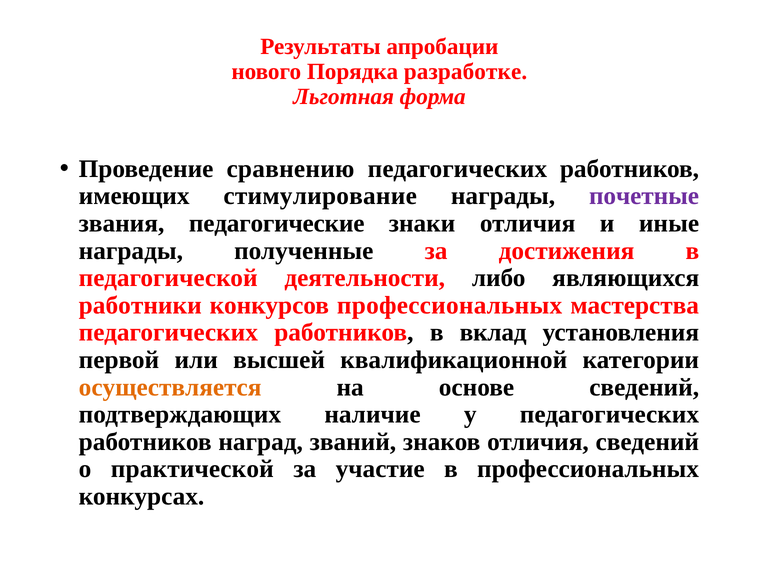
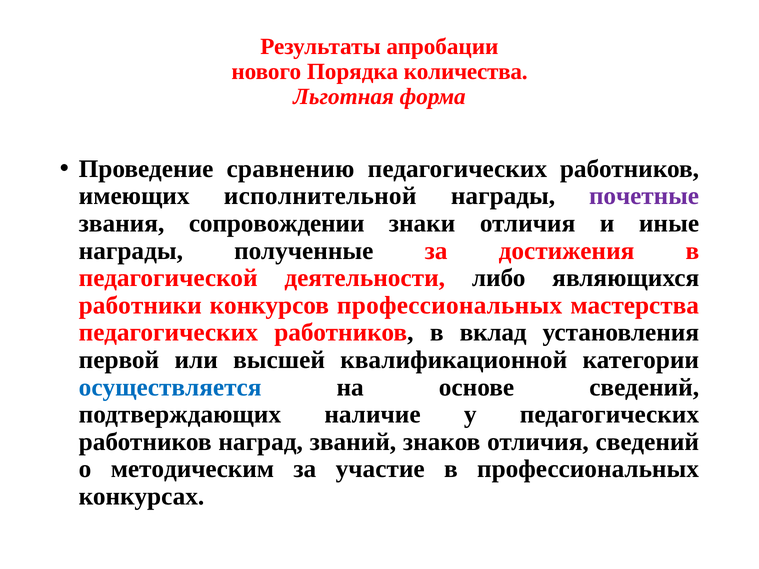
разработке: разработке -> количества (466, 71)
стимулирование: стимулирование -> исполнительной (320, 196)
педагогические: педагогические -> сопровождении (277, 223)
осуществляется colour: orange -> blue (170, 387)
практической: практической -> методическим (192, 469)
